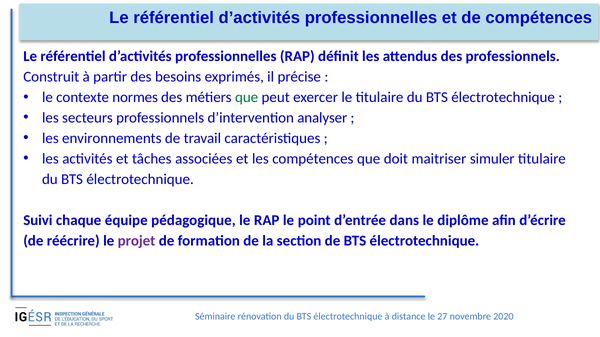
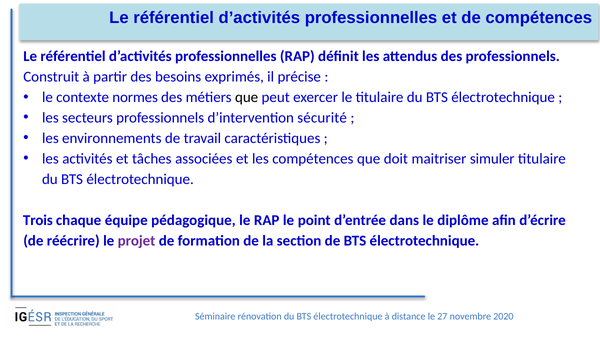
que colour: green -> black (247, 98)
analyser: analyser -> sécurité (322, 118)
Suivi: Suivi -> Trois (38, 221)
